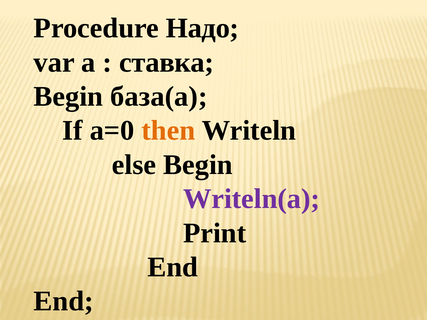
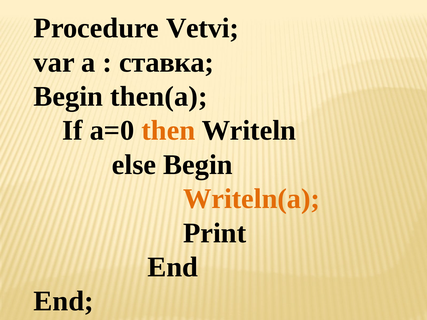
Надо: Надо -> Vetvi (202, 28)
база(a: база(a -> then(a (159, 97)
Writeln(a colour: purple -> orange (252, 199)
